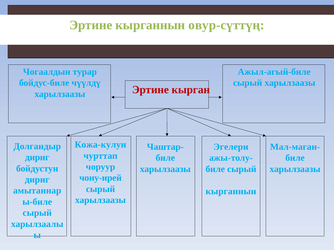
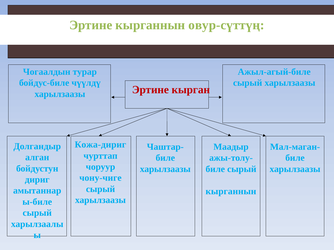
Кожа-кулун: Кожа-кулун -> Кожа-дириг (100, 145)
Эгелери: Эгелери -> Маадыр (231, 147)
дириг: дириг -> алган (37, 158)
чону-ирей: чону-ирей -> чону-чиге (100, 178)
